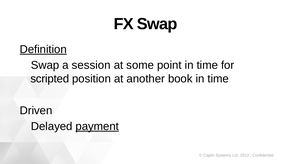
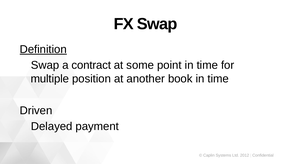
session: session -> contract (91, 65)
scripted: scripted -> multiple (50, 79)
payment underline: present -> none (97, 126)
